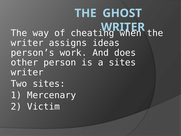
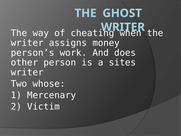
ideas: ideas -> money (106, 43)
Two sites: sites -> whose (49, 84)
